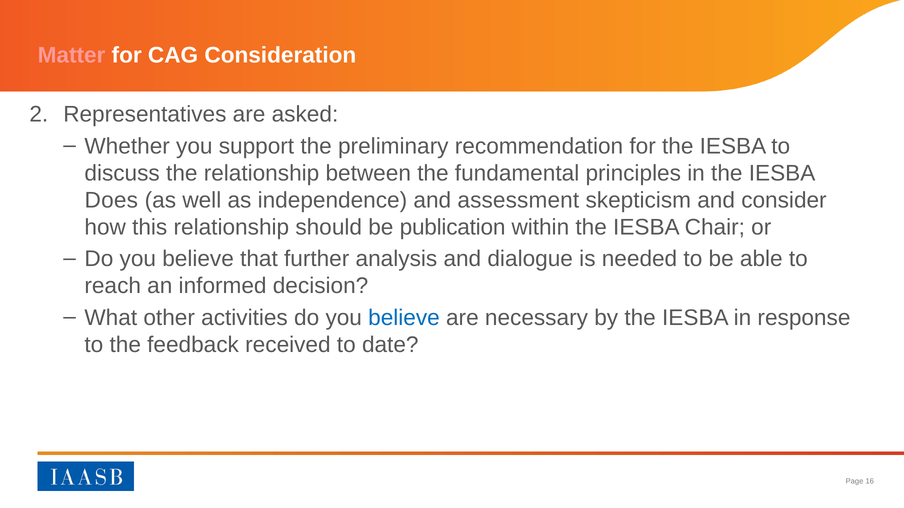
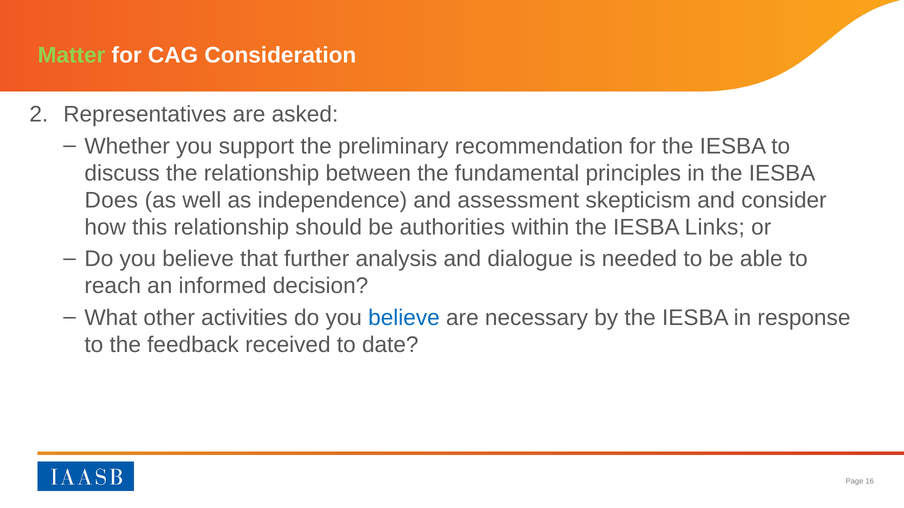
Matter colour: pink -> light green (72, 55)
publication: publication -> authorities (452, 228)
Chair: Chair -> Links (715, 228)
